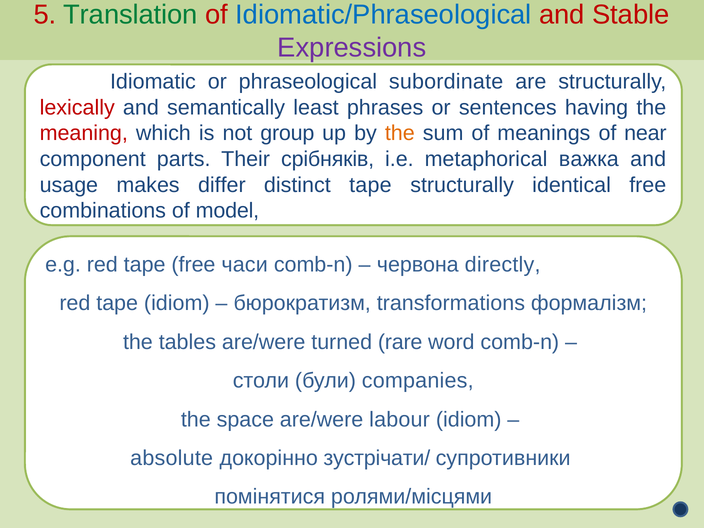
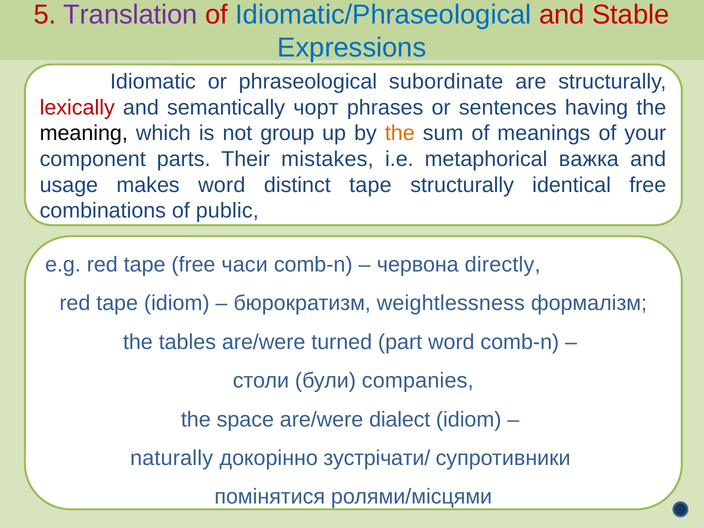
Translation colour: green -> purple (131, 15)
Expressions colour: purple -> blue (352, 48)
least: least -> чорт (316, 108)
meaning colour: red -> black (84, 133)
near: near -> your (645, 133)
срібняків: срібняків -> mistakes (327, 159)
makes differ: differ -> word (222, 185)
model: model -> public (227, 211)
transformations: transformations -> weightlessness (451, 303)
rare: rare -> part (400, 342)
labour: labour -> dialect (400, 419)
absolute: absolute -> naturally (172, 458)
